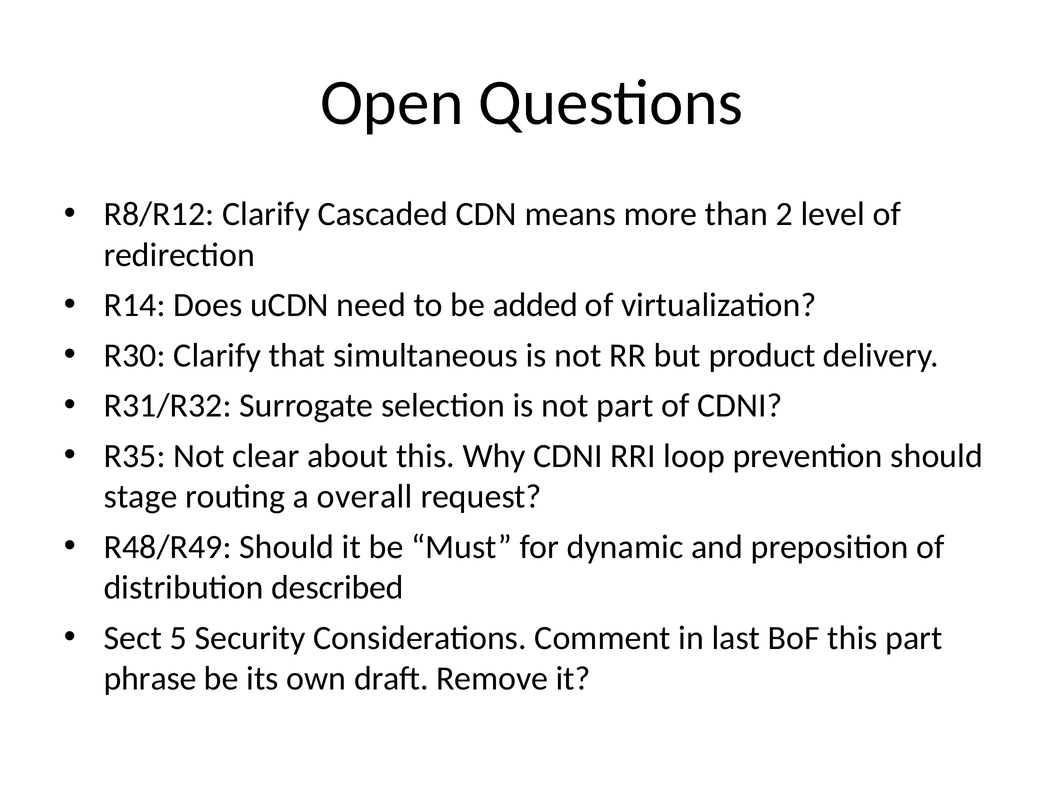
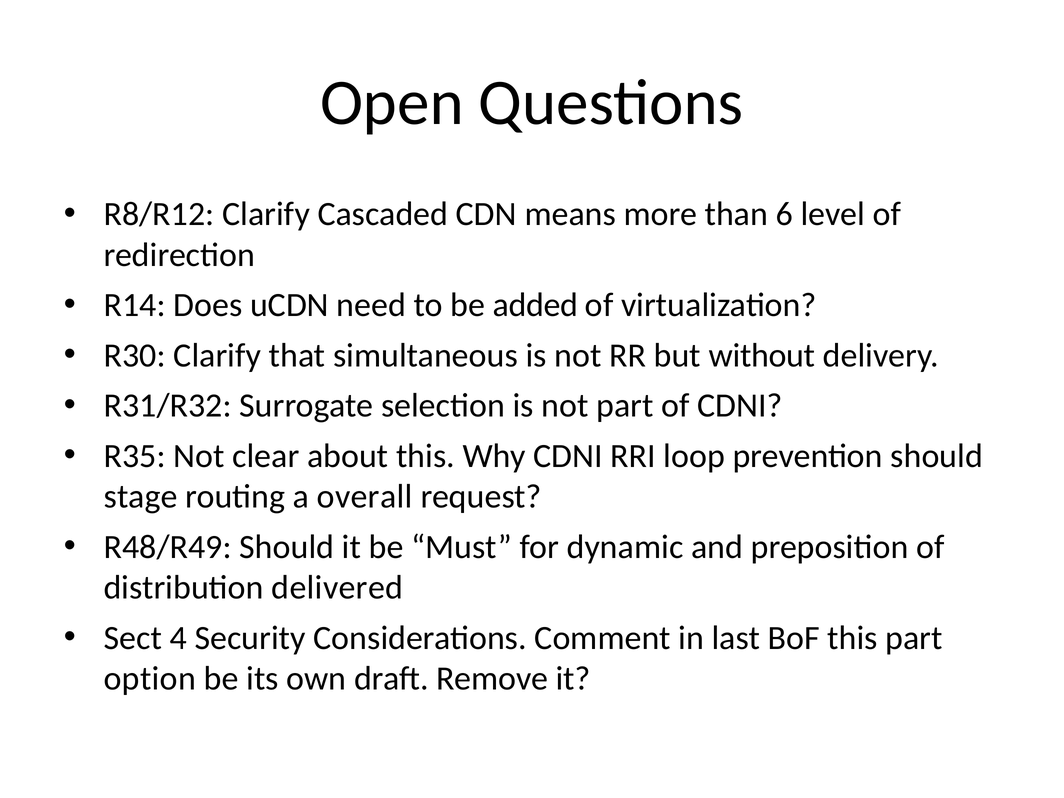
2: 2 -> 6 (784, 214)
product: product -> without (762, 355)
described: described -> delivered (337, 588)
5: 5 -> 4 (178, 638)
phrase: phrase -> option (150, 679)
